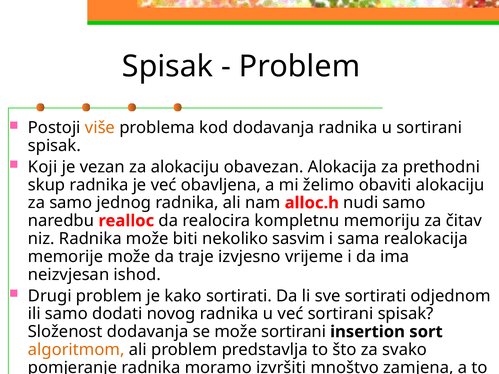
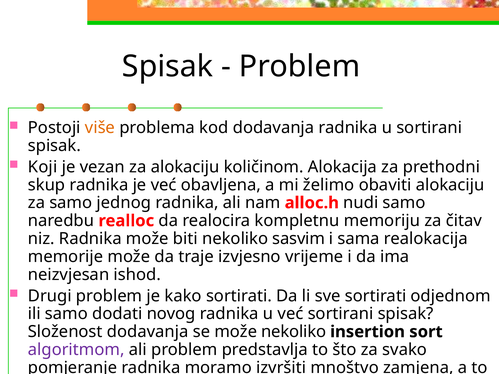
alokaciju obavezan: obavezan -> količinom (264, 167)
može sortirani: sortirani -> nekoliko (294, 332)
algoritmom colour: orange -> purple (76, 350)
